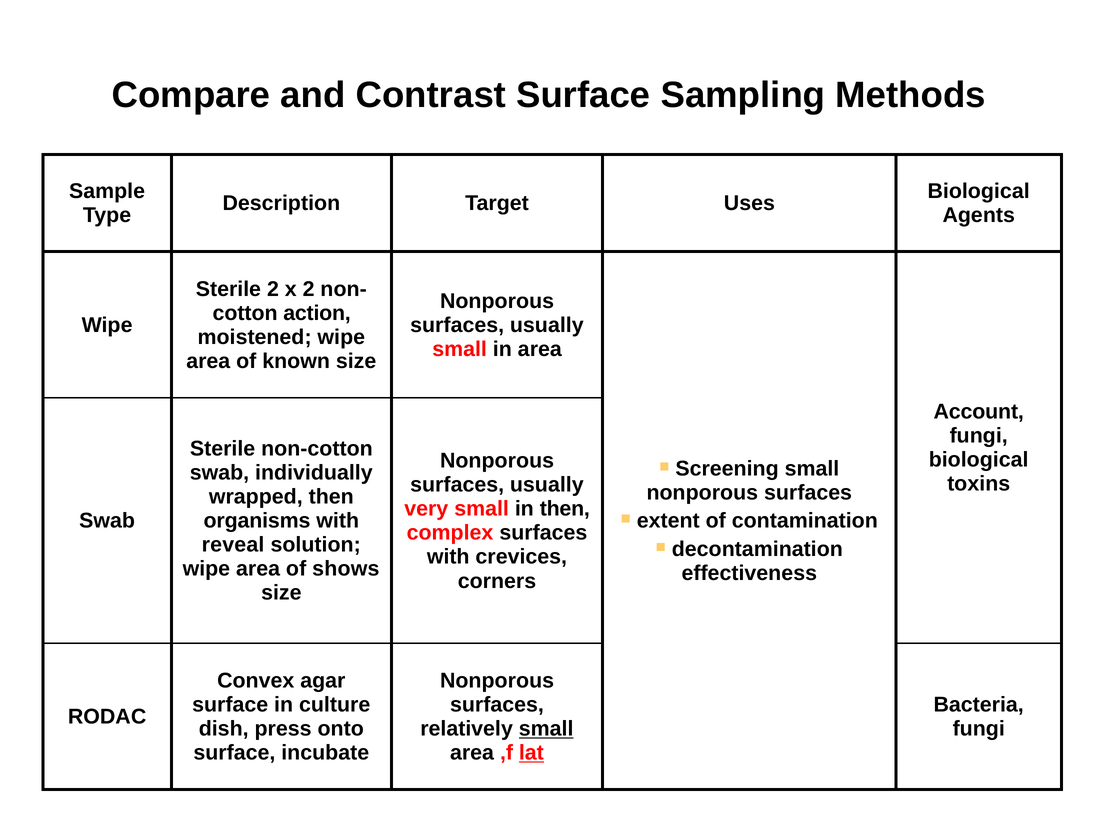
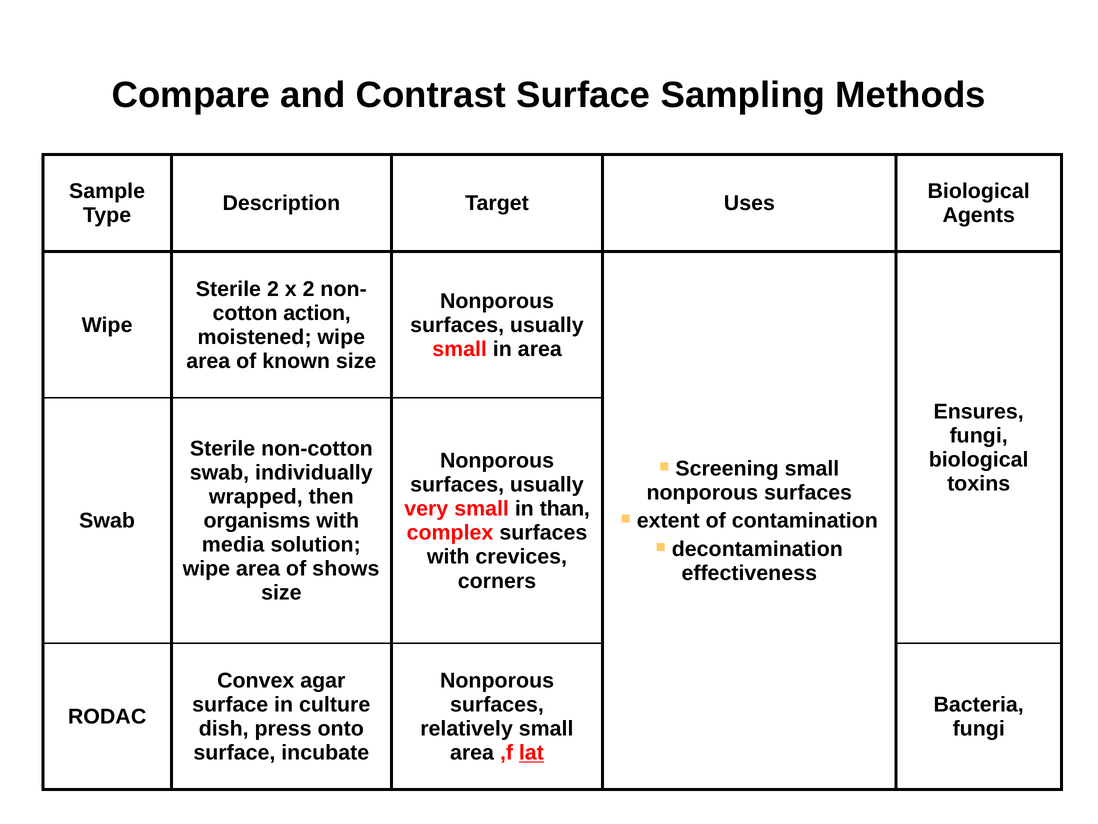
Account: Account -> Ensures (979, 412)
in then: then -> than (565, 509)
reveal: reveal -> media (233, 545)
small underline: present -> none (546, 728)
